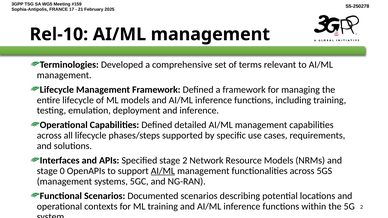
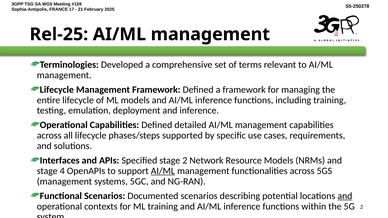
Rel-10: Rel-10 -> Rel-25 (59, 34)
0: 0 -> 4 (62, 171)
and underline: none -> present (345, 196)
